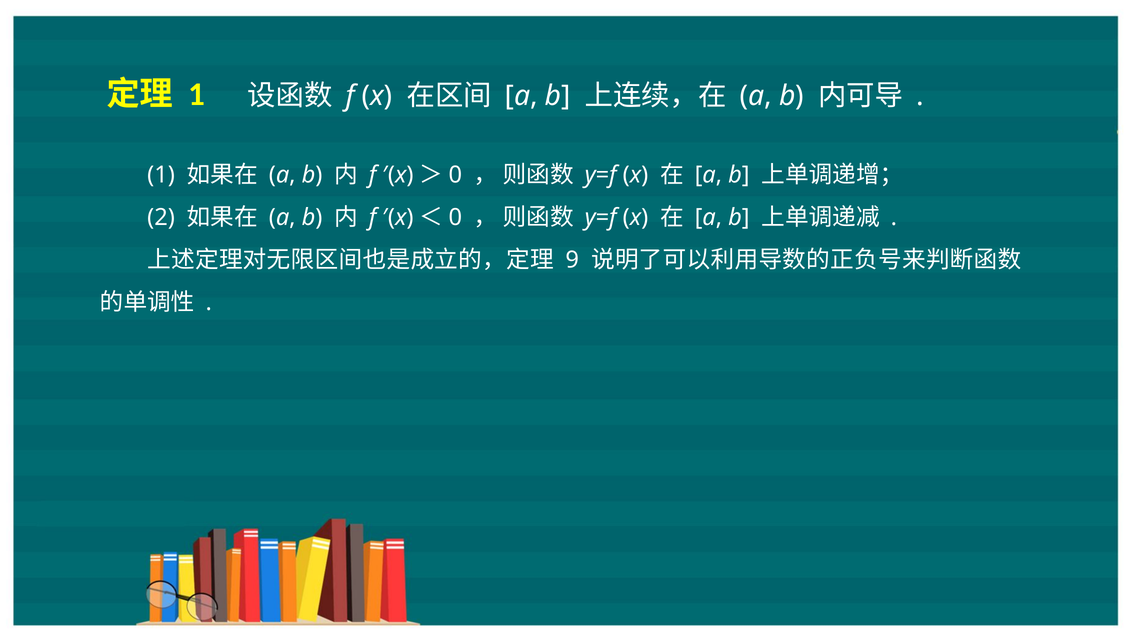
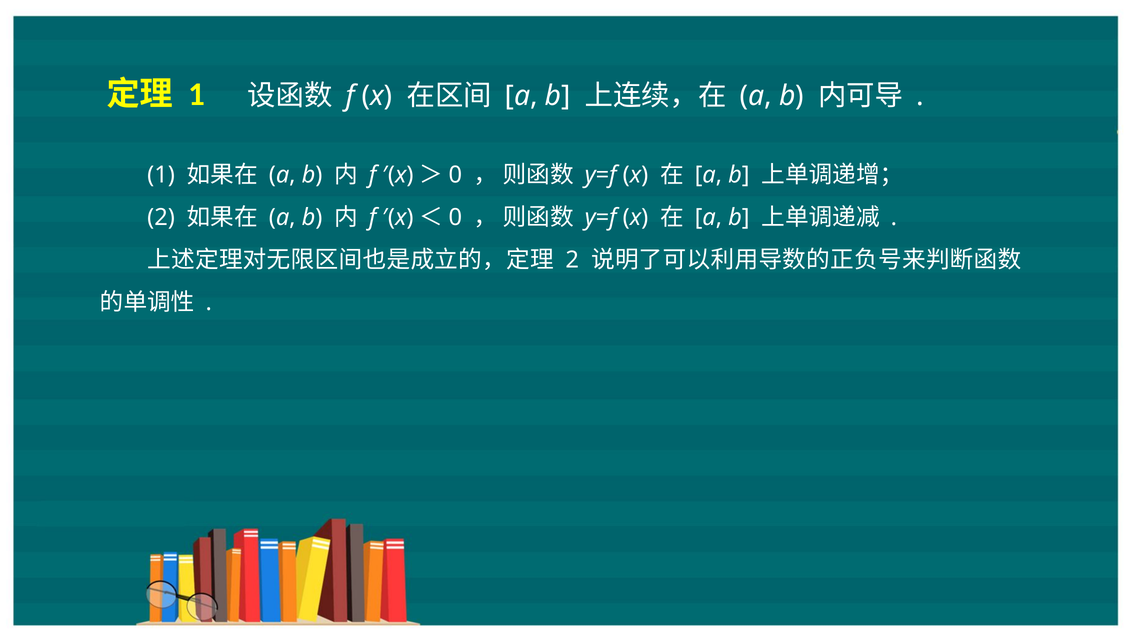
9: 9 -> 2 (572, 260)
